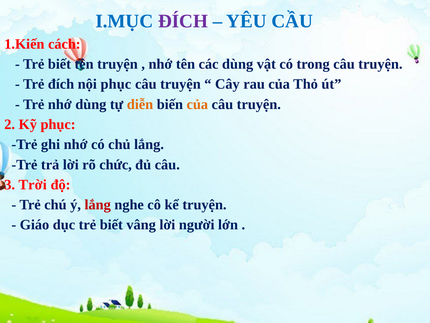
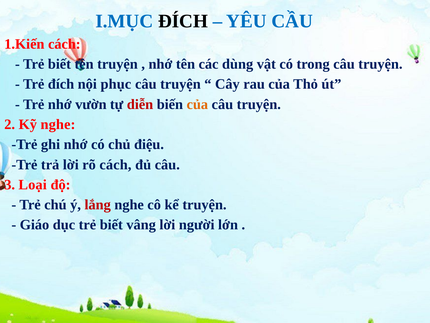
ĐÍCH colour: purple -> black (183, 21)
nhớ dùng: dùng -> vườn (91, 104)
diễn colour: orange -> red (140, 104)
Kỹ phục: phục -> nghe (58, 124)
chủ lắng: lắng -> điệu (149, 144)
rõ chức: chức -> cách (115, 164)
Trời: Trời -> Loại (33, 184)
